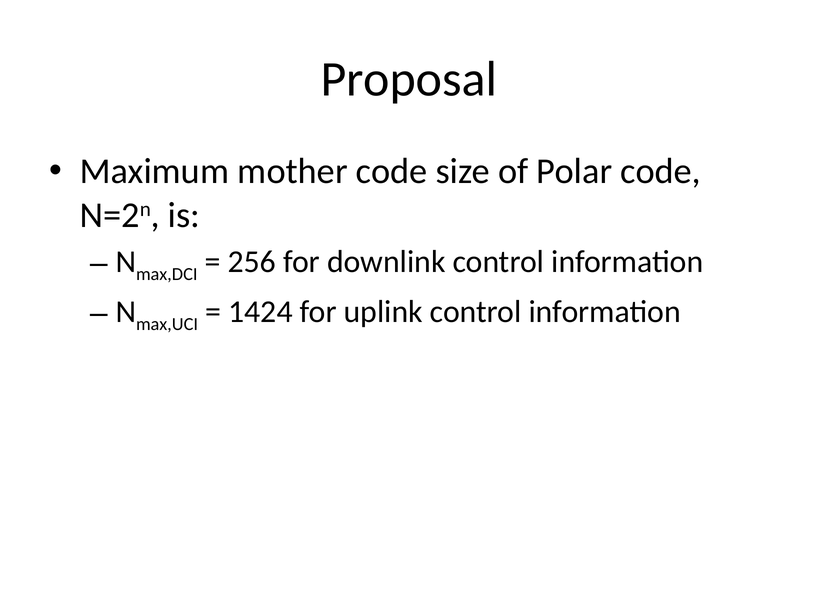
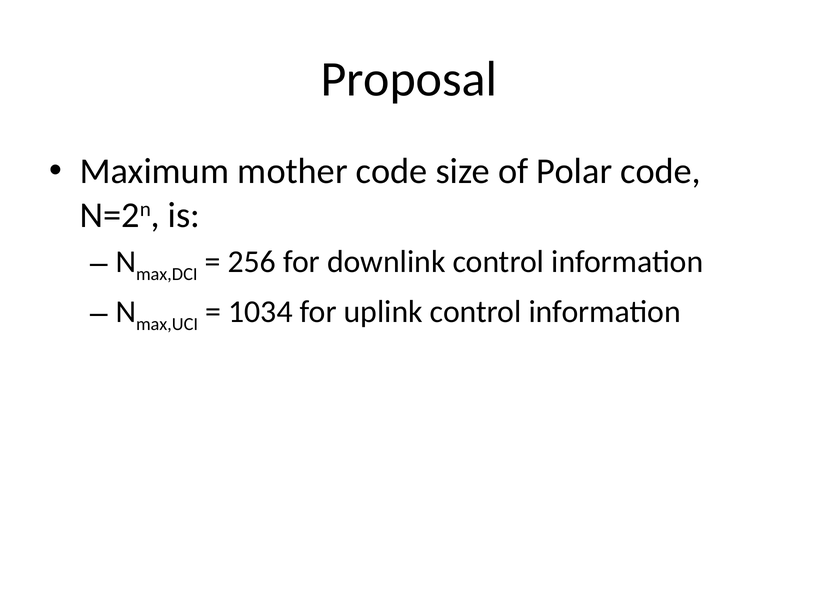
1424: 1424 -> 1034 (260, 312)
